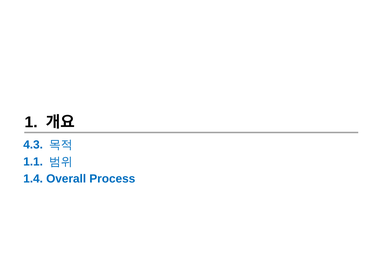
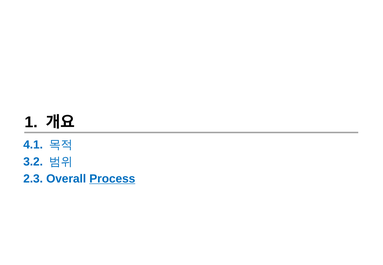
4.3: 4.3 -> 4.1 (33, 145)
1.1: 1.1 -> 3.2 (33, 162)
1.4: 1.4 -> 2.3 (33, 179)
Process underline: none -> present (112, 179)
